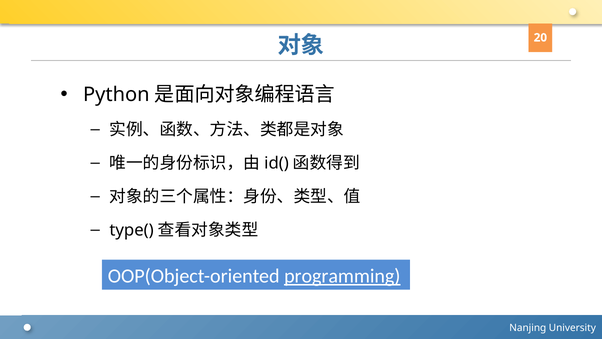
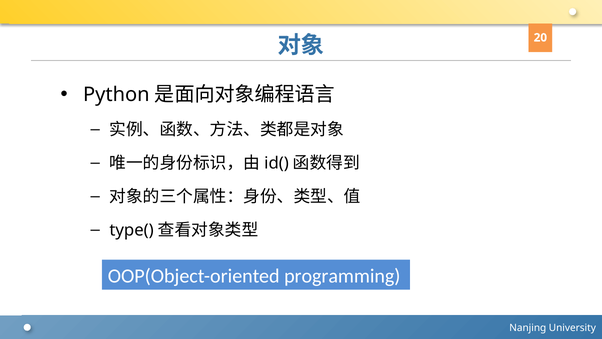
programming underline: present -> none (342, 276)
